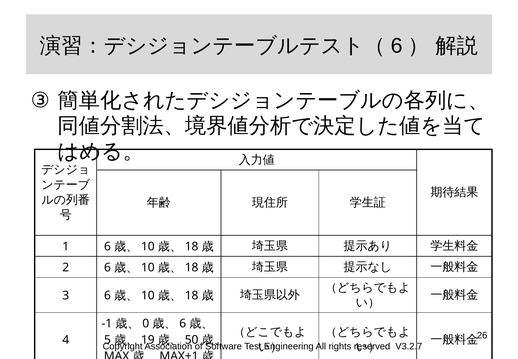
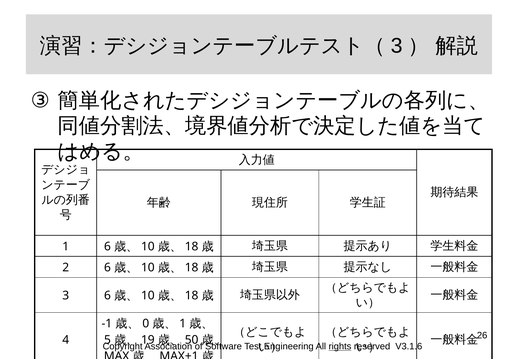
6: 6 -> 3 (397, 46)
6: 6 -> 1 (183, 323)
rights underline: none -> present (340, 346)
V3.2.7: V3.2.7 -> V3.1.6 (409, 346)
